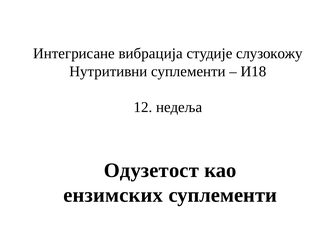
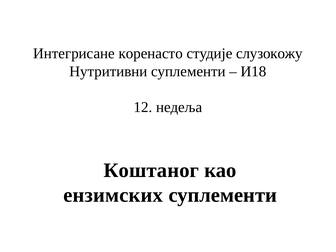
вибрација: вибрација -> коренасто (151, 53)
Одузетост: Одузетост -> Коштаног (151, 170)
